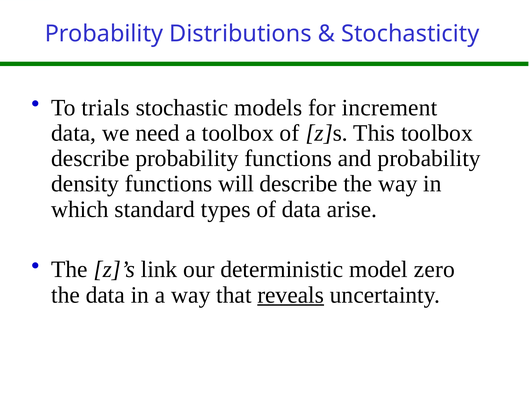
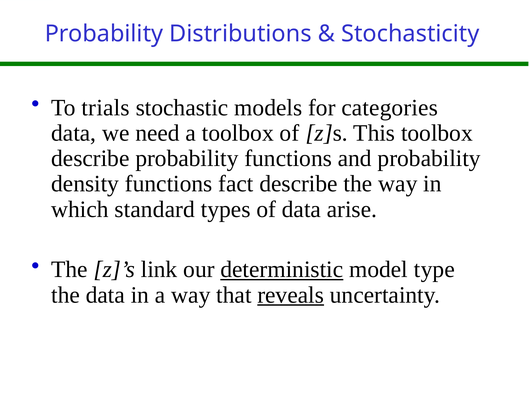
increment: increment -> categories (390, 108)
will: will -> fact (236, 184)
deterministic underline: none -> present (282, 269)
zero: zero -> type (434, 269)
